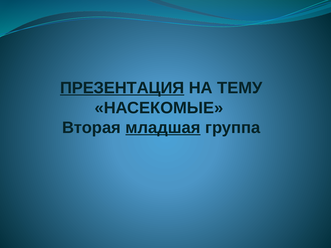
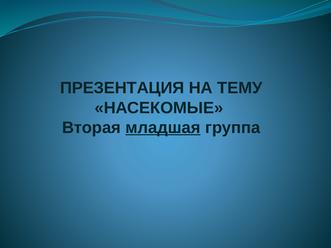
ПРЕЗЕНТАЦИЯ underline: present -> none (122, 88)
